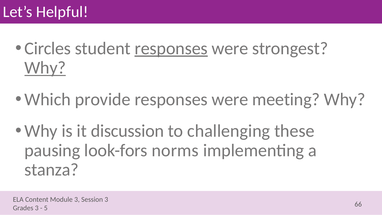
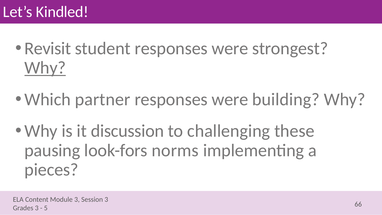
Helpful: Helpful -> Kindled (62, 12)
Circles: Circles -> Revisit (48, 48)
responses underline: present -> none (171, 48)
provide: provide -> partner (103, 99)
meeting: meeting -> building (286, 99)
stanza: stanza -> pieces (51, 170)
